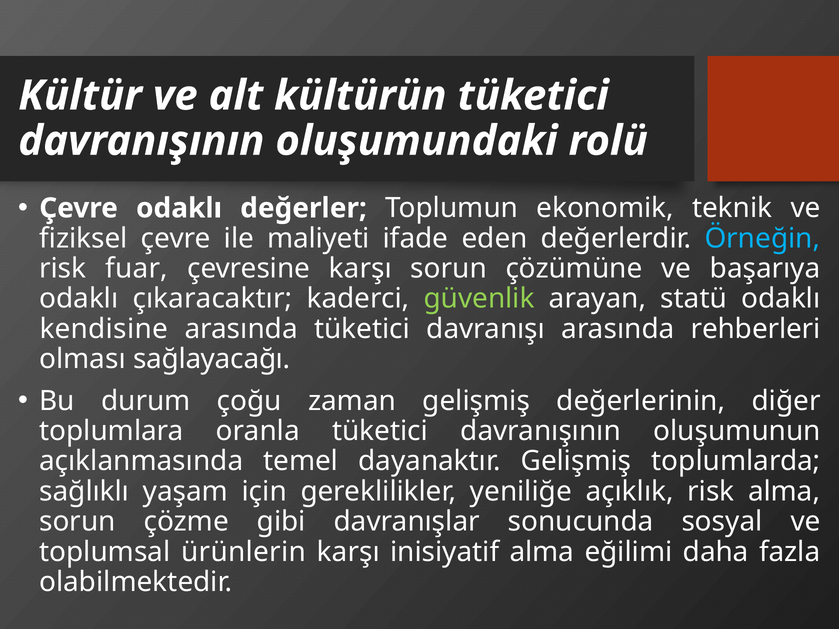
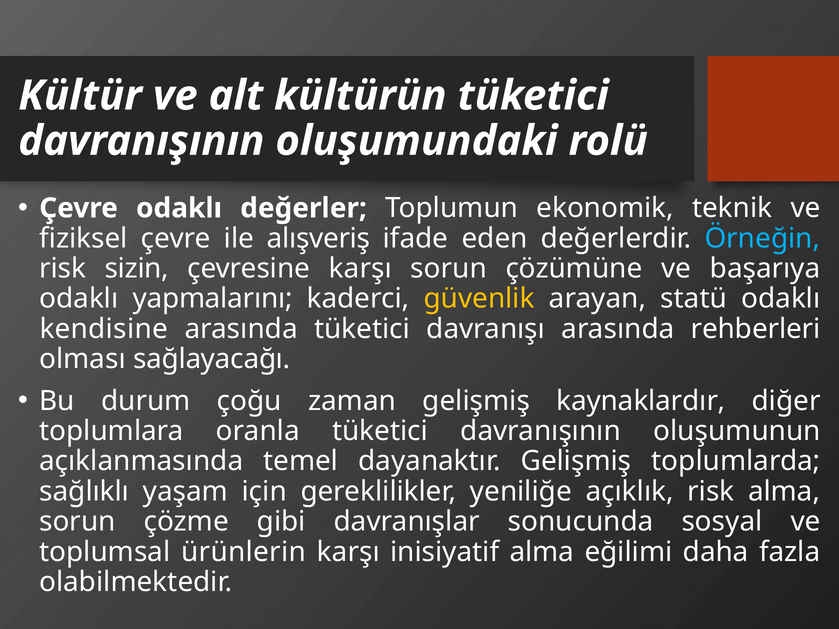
maliyeti: maliyeti -> alışveriş (319, 238)
fuar: fuar -> sizin (137, 269)
çıkaracaktır: çıkaracaktır -> yapmalarını (213, 299)
güvenlik colour: light green -> yellow (479, 299)
değerlerinin: değerlerinin -> kaynaklardır (641, 401)
